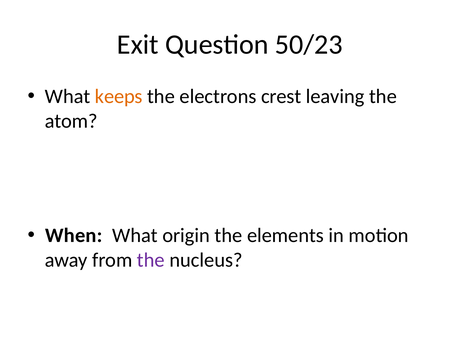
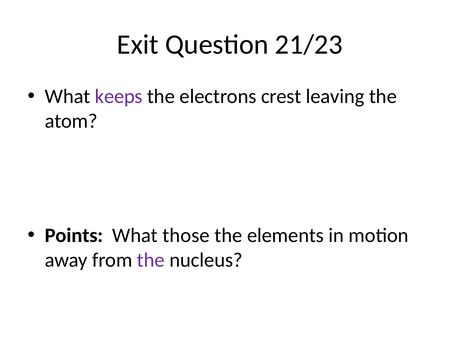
50/23: 50/23 -> 21/23 (309, 45)
keeps colour: orange -> purple (119, 96)
When: When -> Points (74, 236)
origin: origin -> those (186, 236)
